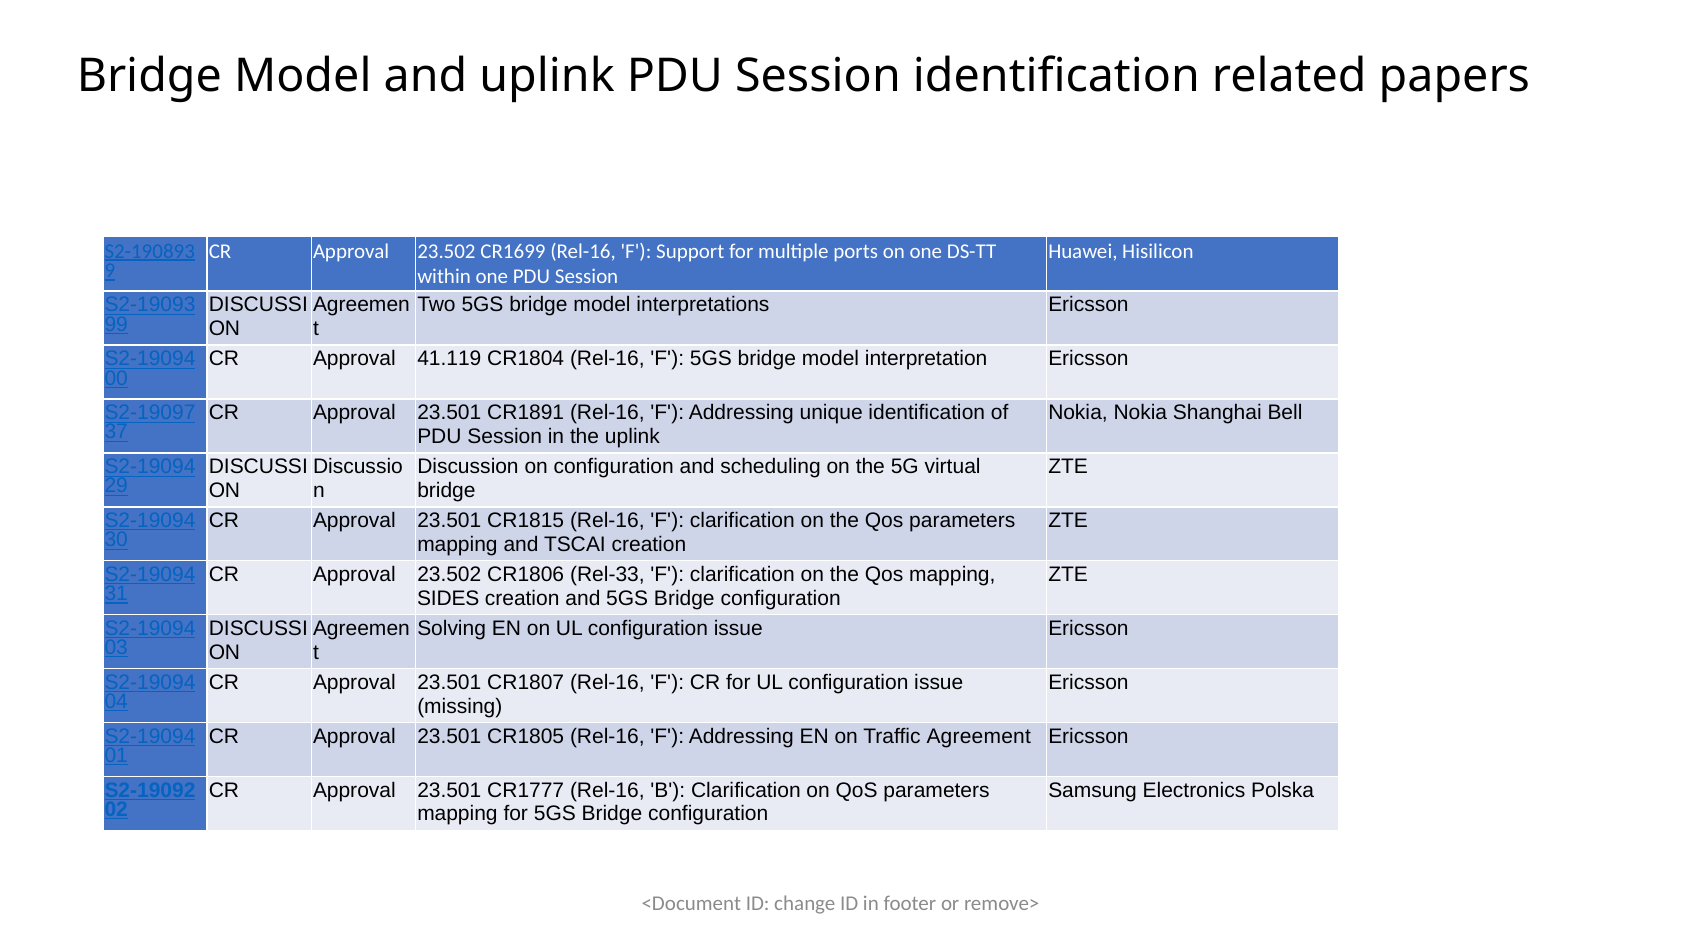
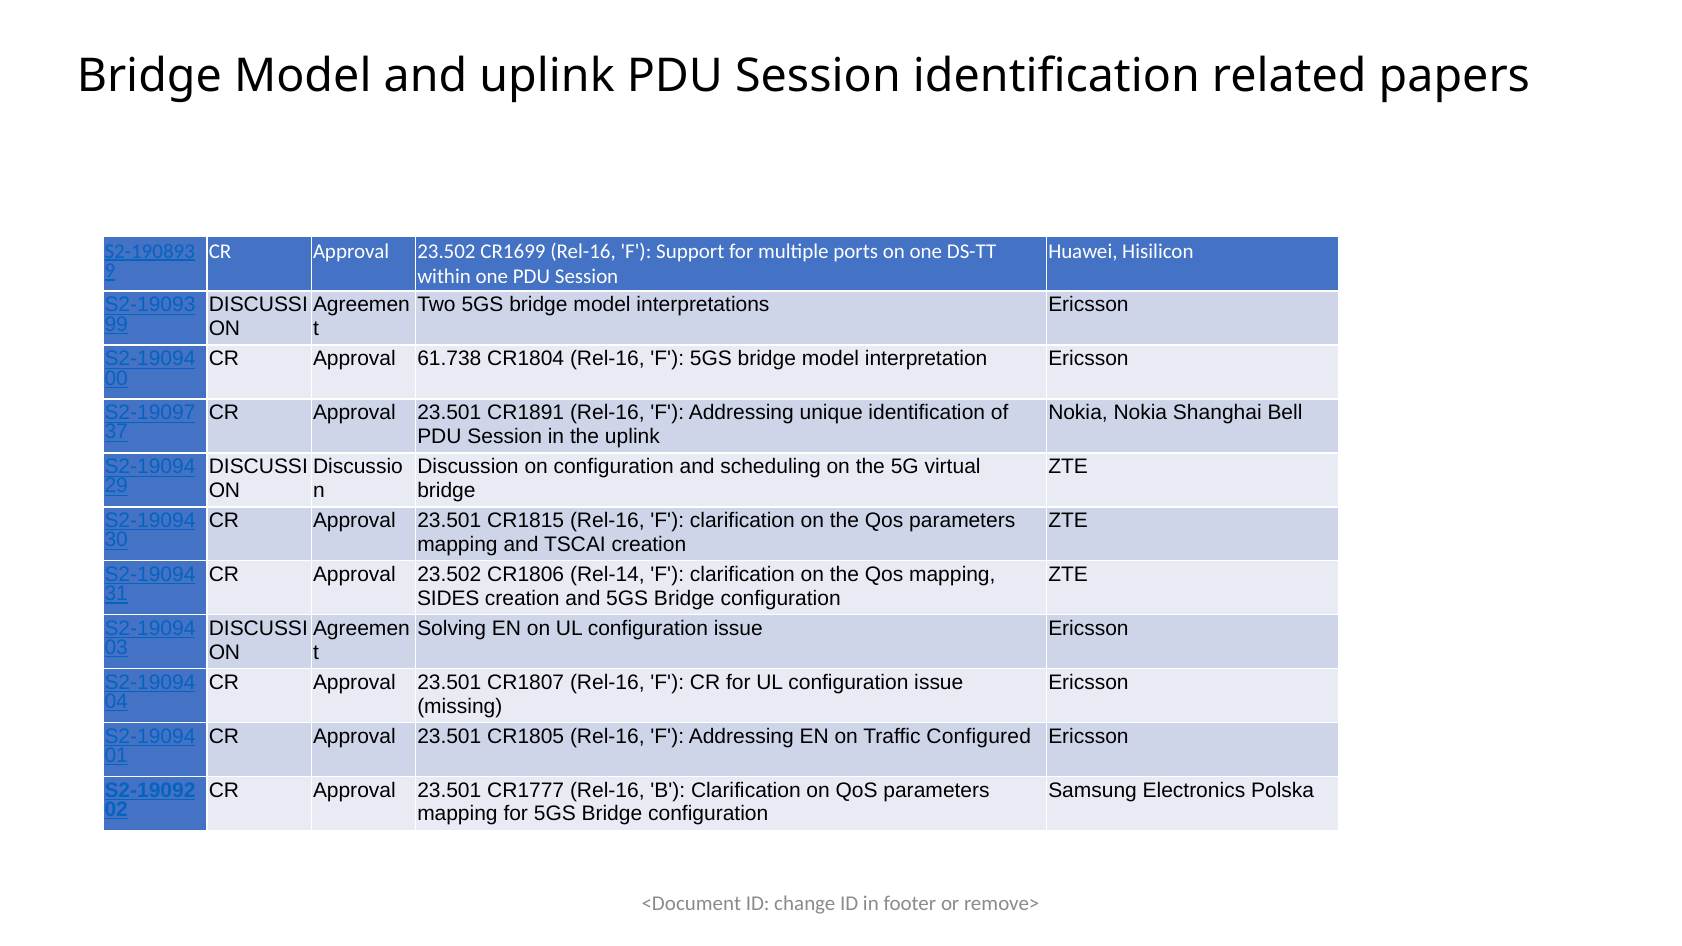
41.119: 41.119 -> 61.738 (449, 359)
Rel-33: Rel-33 -> Rel-14 (607, 575)
Agreement: Agreement -> Configured (979, 737)
